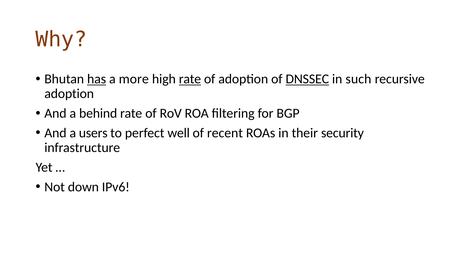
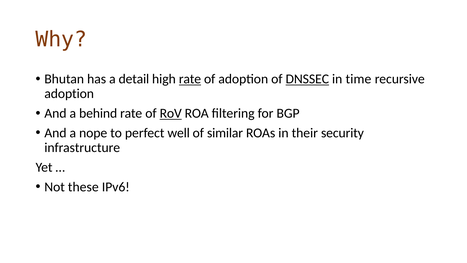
has underline: present -> none (97, 79)
more: more -> detail (134, 79)
such: such -> time (358, 79)
RoV underline: none -> present (171, 113)
users: users -> nope (93, 133)
recent: recent -> similar (225, 133)
down: down -> these (83, 187)
